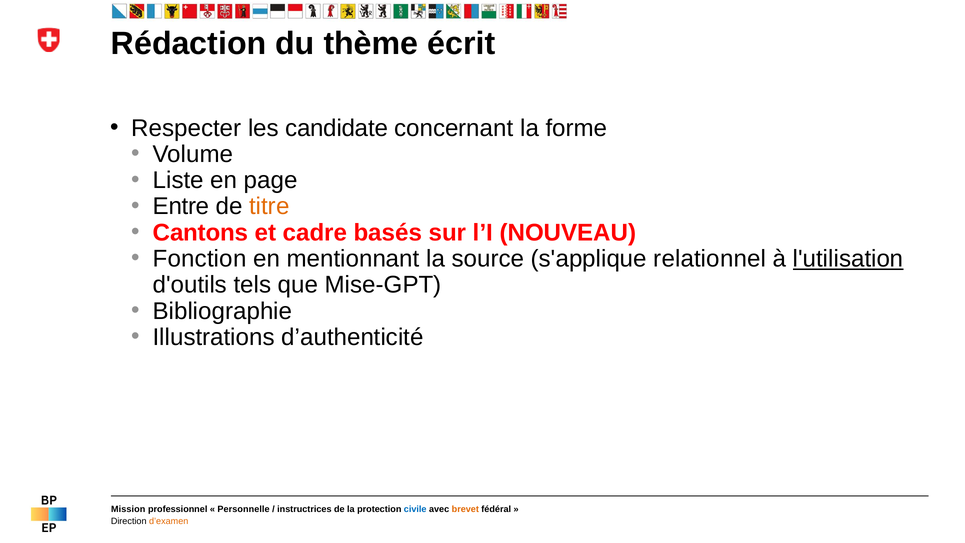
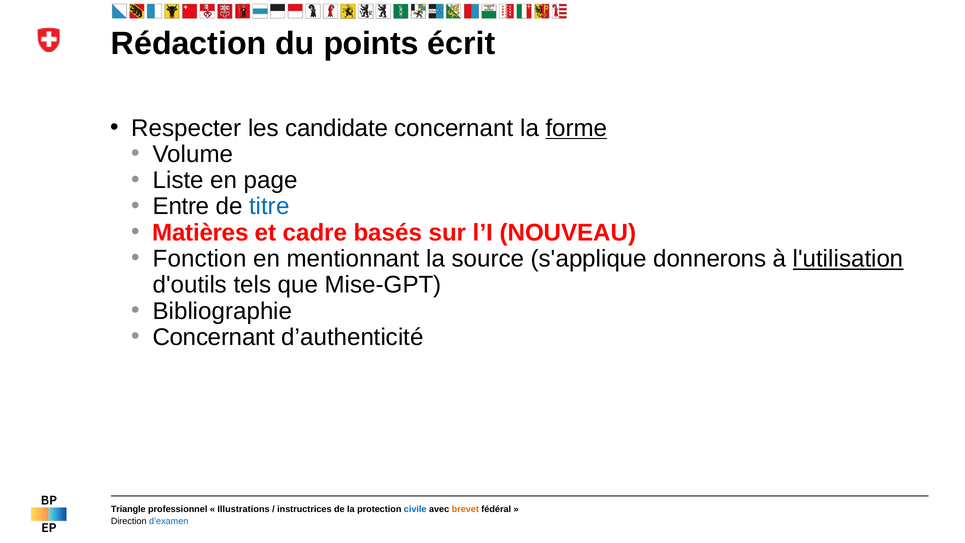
thème: thème -> points (371, 44)
forme underline: none -> present (576, 128)
titre colour: orange -> blue (269, 206)
Cantons: Cantons -> Matières (200, 233)
relationnel: relationnel -> donnerons (710, 259)
Illustrations: Illustrations -> Concernant (214, 337)
Mission: Mission -> Triangle (128, 509)
Personnelle: Personnelle -> Illustrations (244, 509)
d’examen colour: orange -> blue (169, 521)
